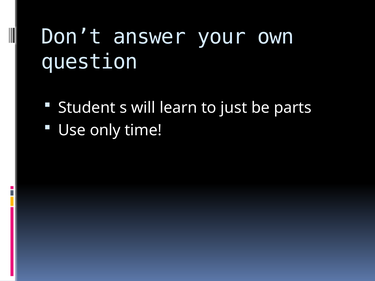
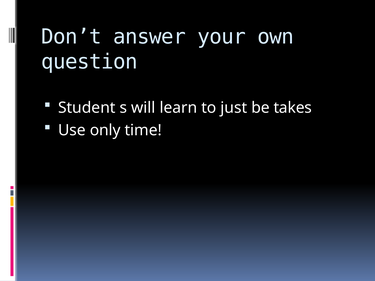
parts: parts -> takes (293, 108)
